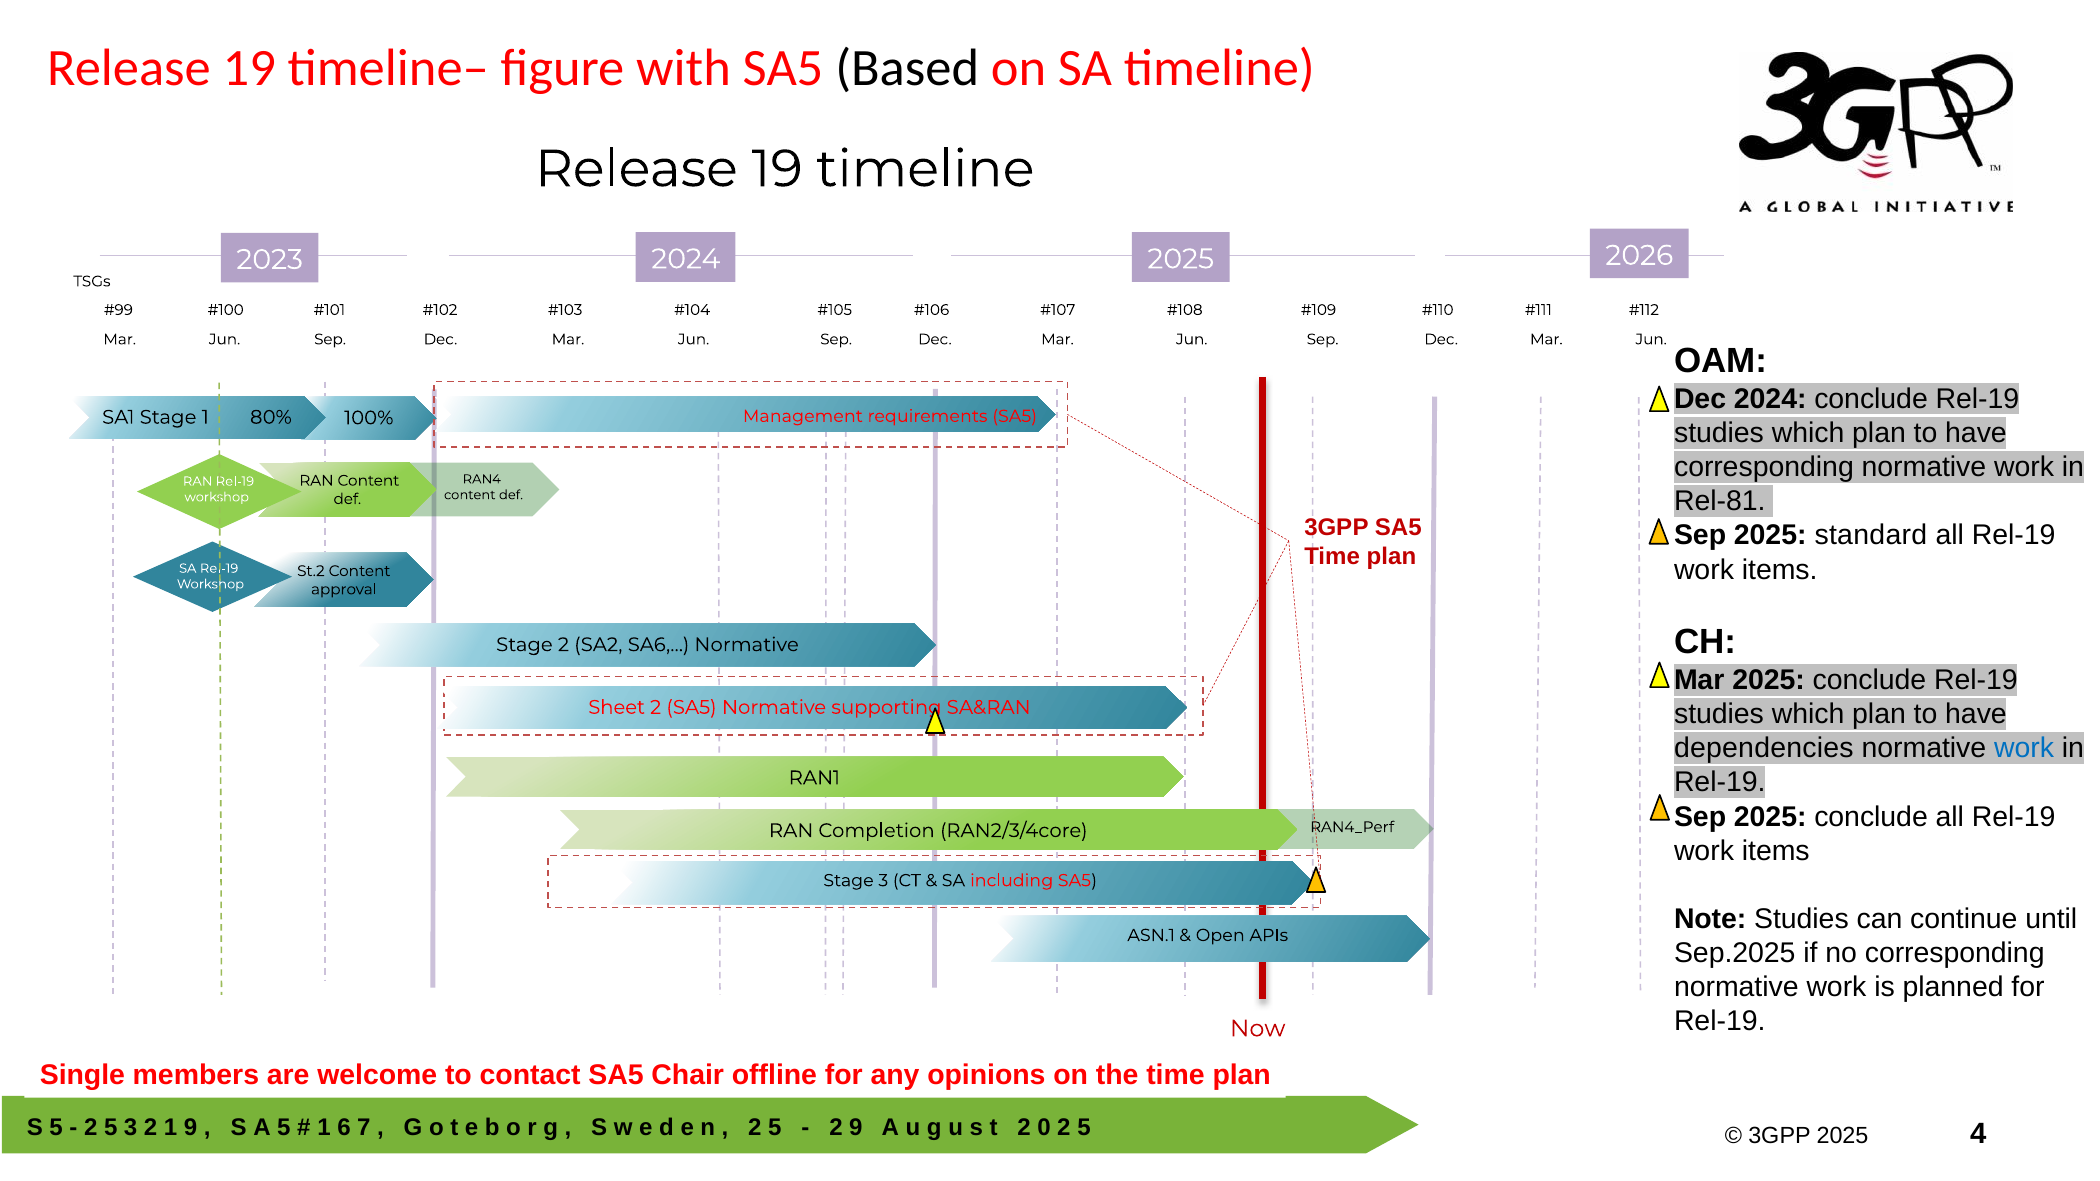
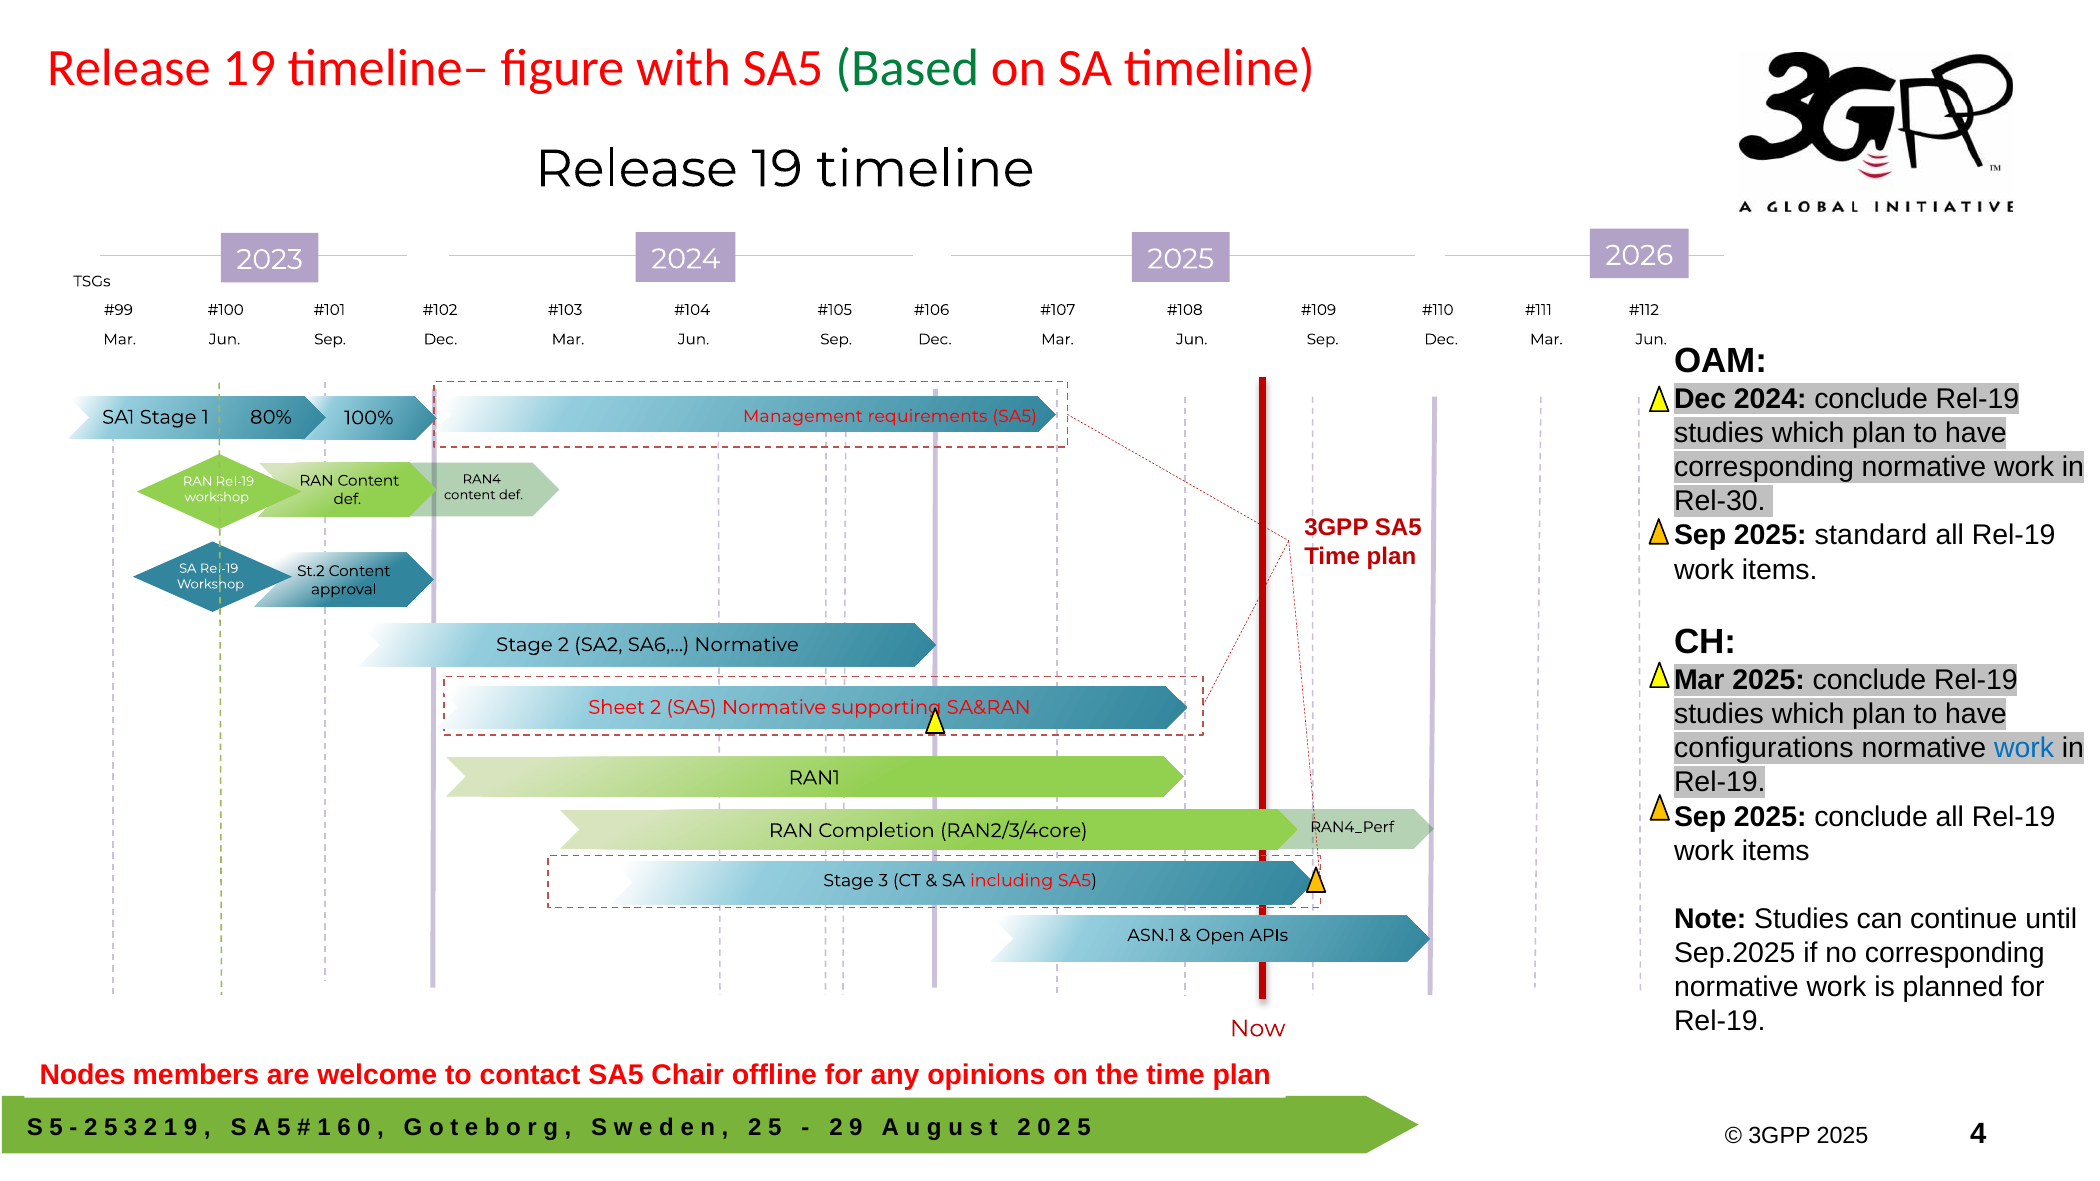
Based colour: black -> green (907, 68)
Rel-81: Rel-81 -> Rel-30 (1720, 501)
dependencies: dependencies -> configurations (1764, 748)
Single: Single -> Nodes (83, 1075)
7: 7 -> 0 (364, 1128)
